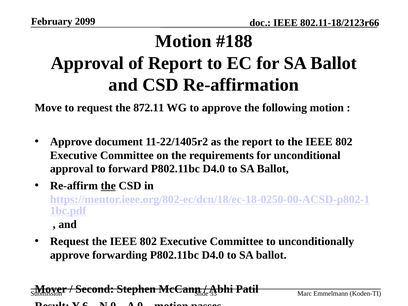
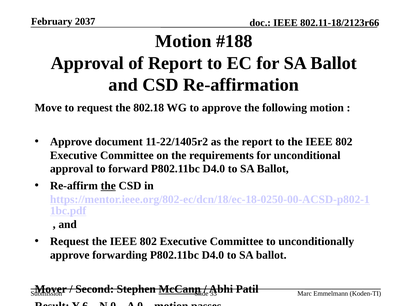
2099: 2099 -> 2037 (85, 22)
872.11: 872.11 -> 802.18 (149, 108)
McCann underline: none -> present (180, 289)
